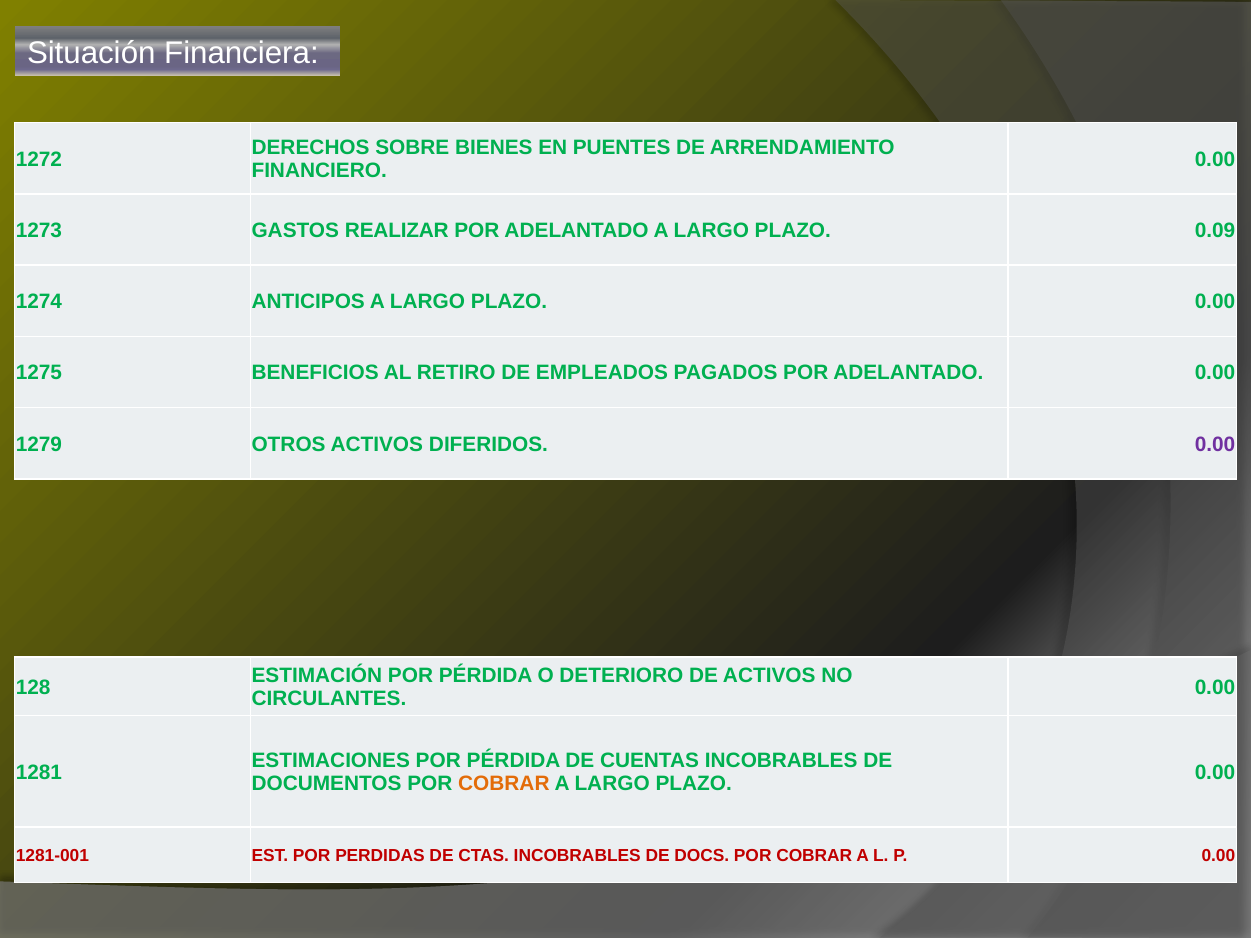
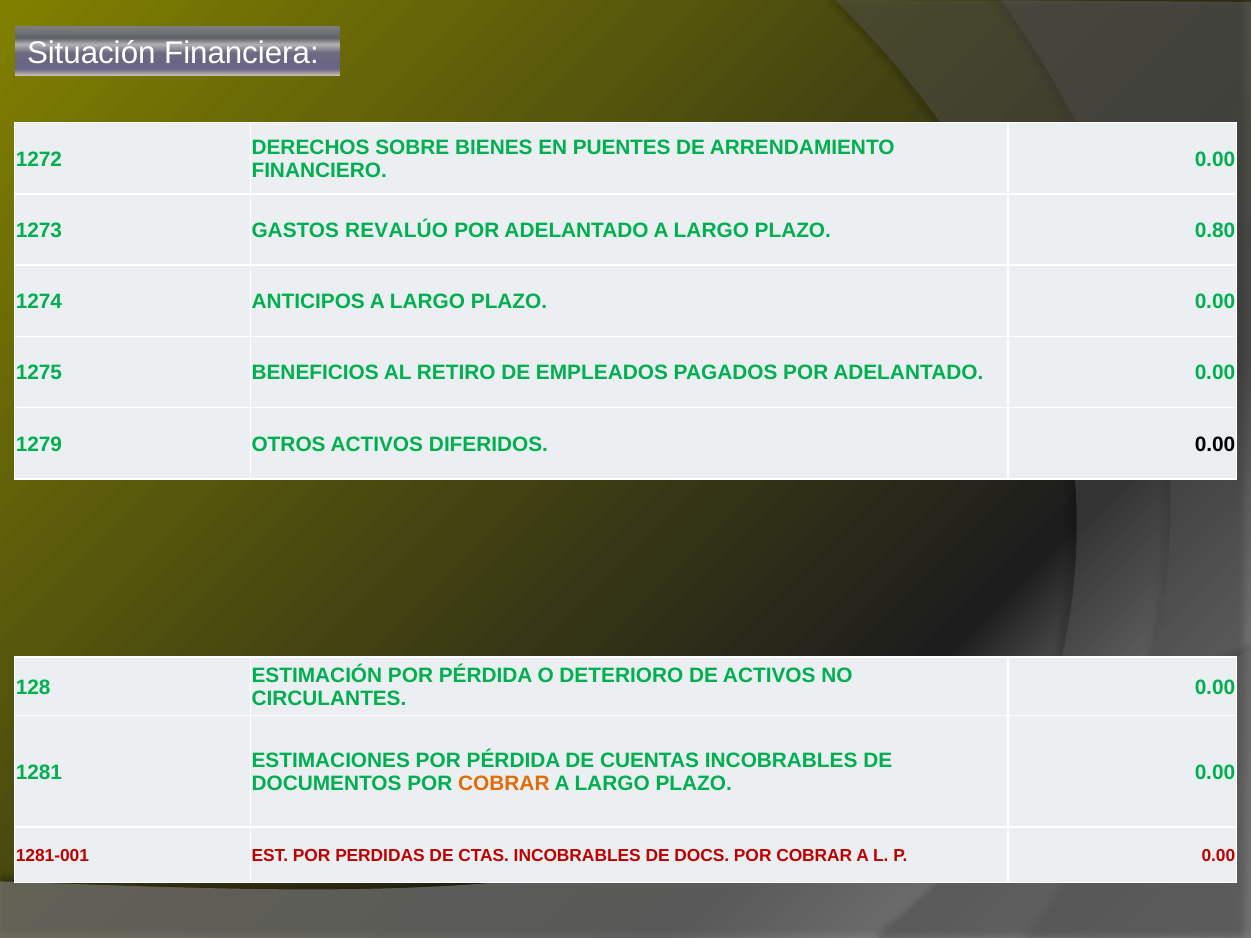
REALIZAR: REALIZAR -> REVALÚO (397, 230)
0.09: 0.09 -> 0.80 (1215, 230)
0.00 colour: purple -> black (1215, 444)
